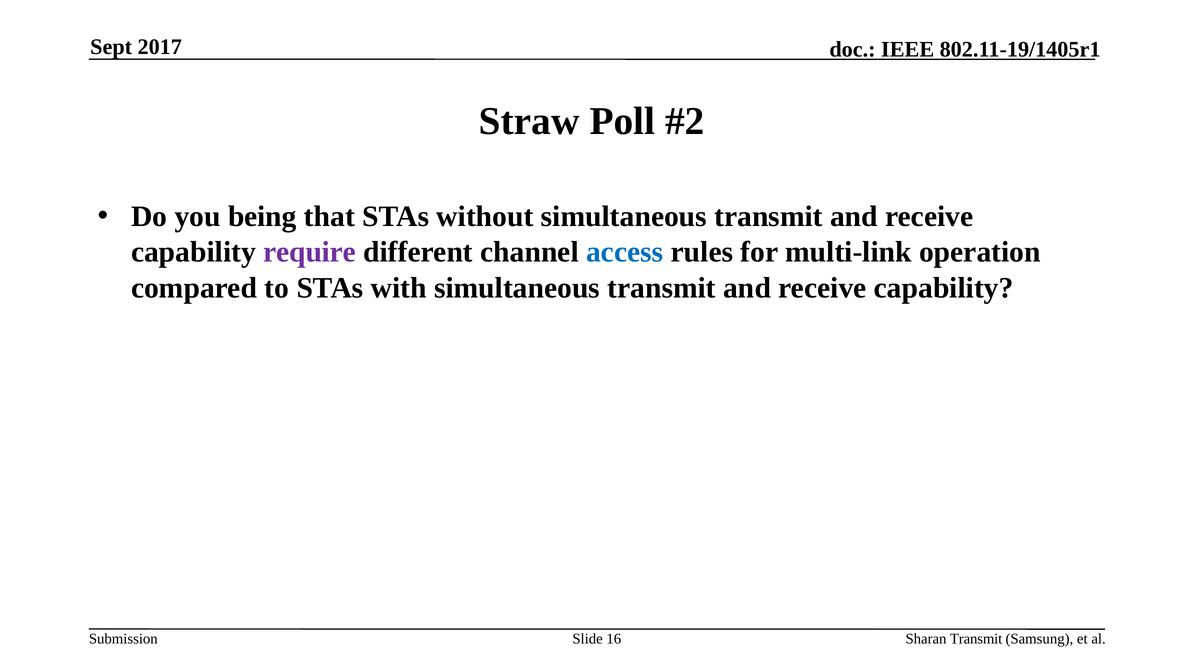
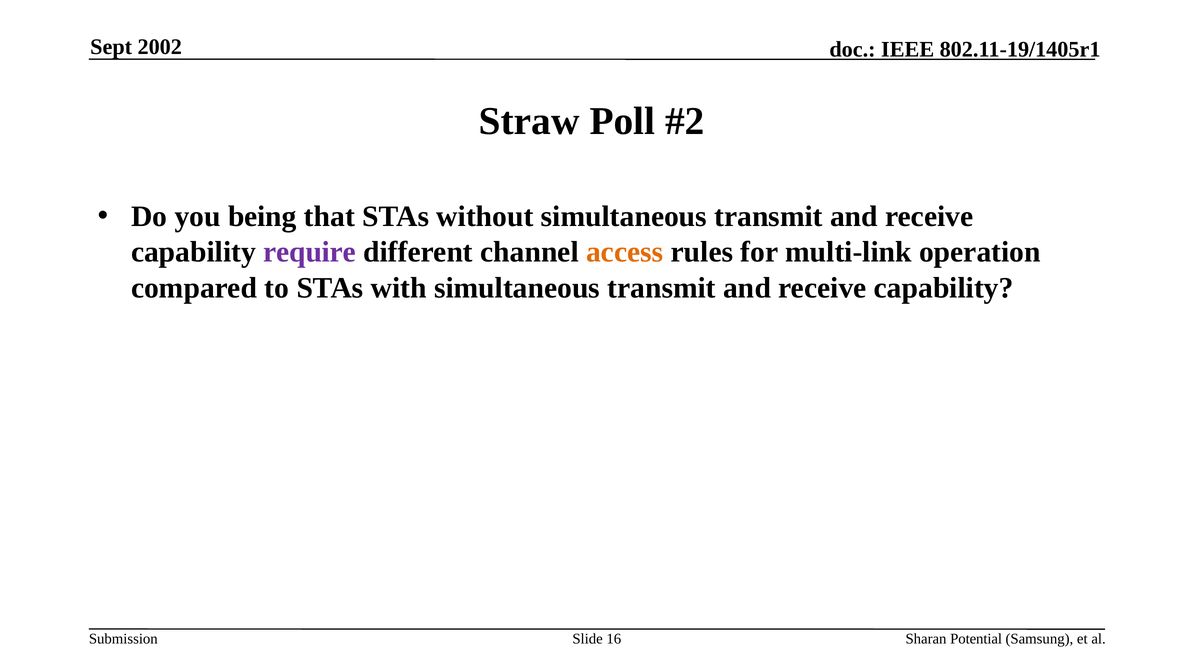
2017: 2017 -> 2002 (160, 47)
access colour: blue -> orange (625, 252)
Sharan Transmit: Transmit -> Potential (976, 639)
